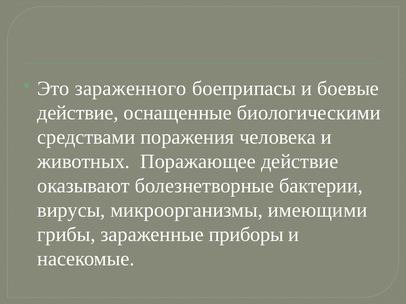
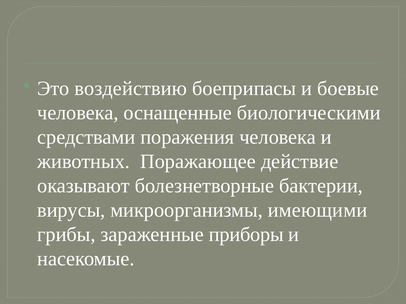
зараженного: зараженного -> воздействию (131, 89)
действие: действие -> человека (78, 113)
